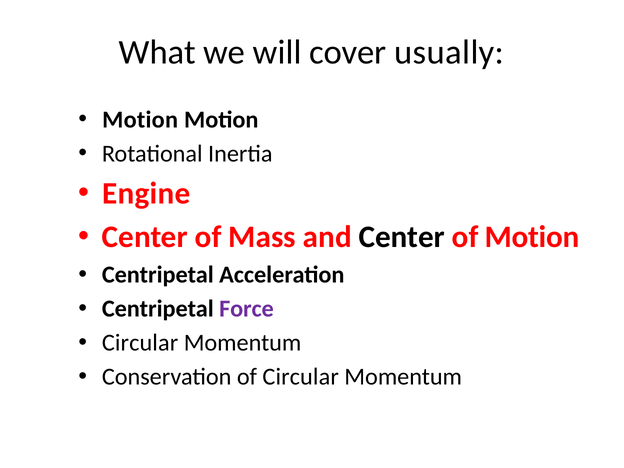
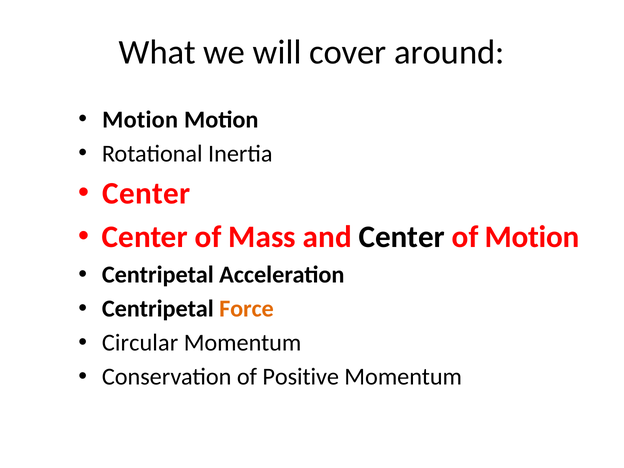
usually: usually -> around (449, 52)
Engine: Engine -> Center (146, 194)
Force colour: purple -> orange (246, 309)
of Circular: Circular -> Positive (301, 377)
